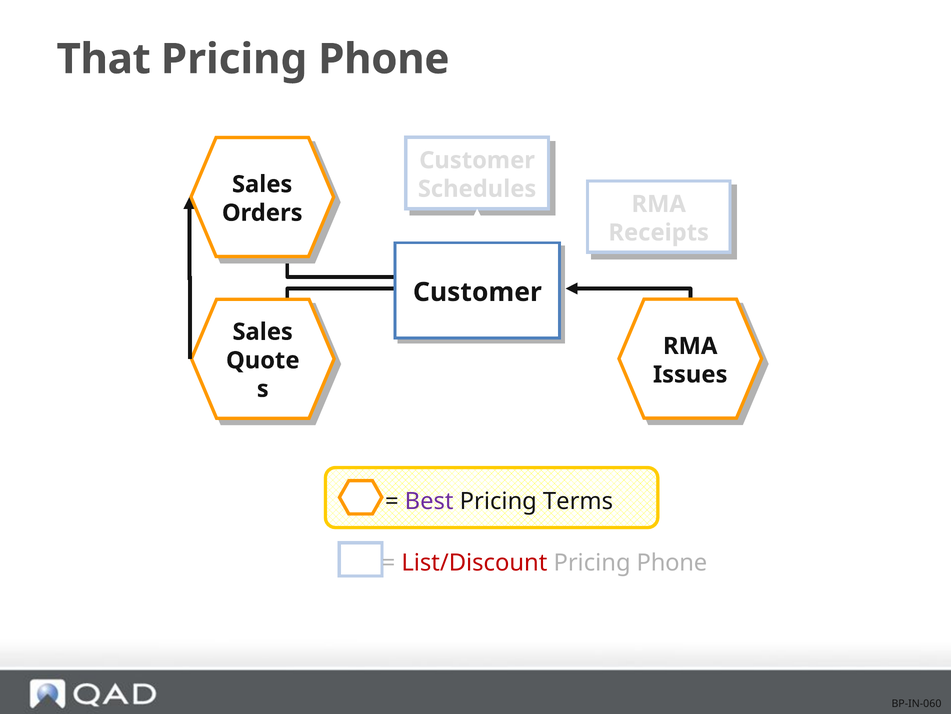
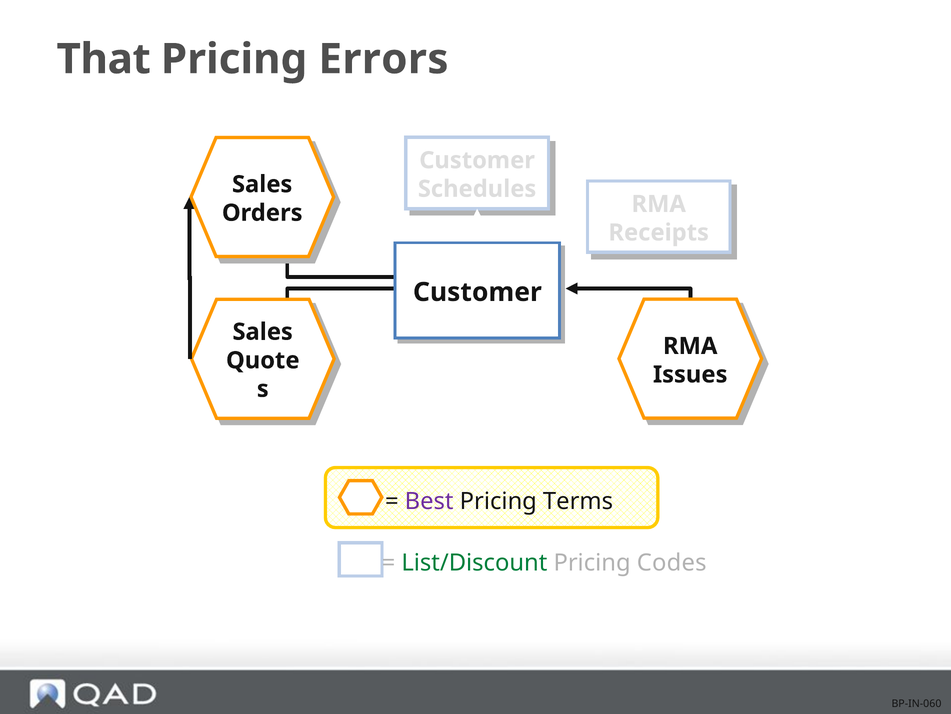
Phone: Phone -> Errors (383, 59)
List/Discount colour: red -> green (474, 562)
Phone: Phone -> Codes (672, 562)
